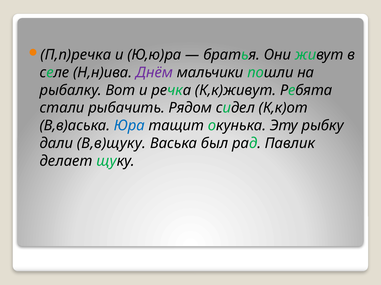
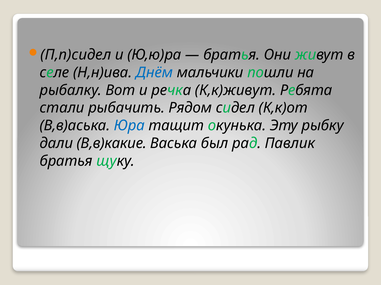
П,п)речка: П,п)речка -> П,п)сидел (76, 55)
Днём colour: purple -> blue (154, 73)
В,в)щуку: В,в)щуку -> В,в)какие (112, 144)
делает: делает -> братья (66, 161)
